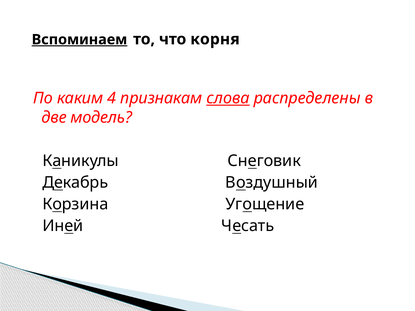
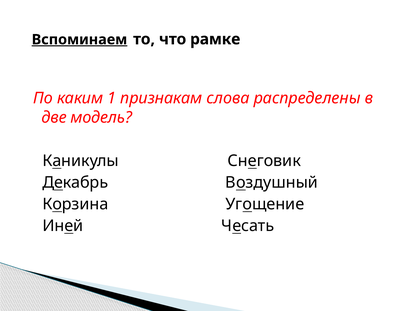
корня: корня -> рамке (215, 39)
4: 4 -> 1 (112, 98)
слова underline: present -> none (228, 98)
